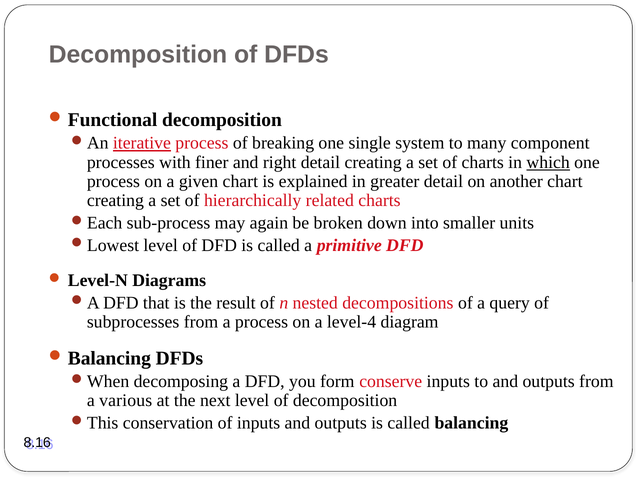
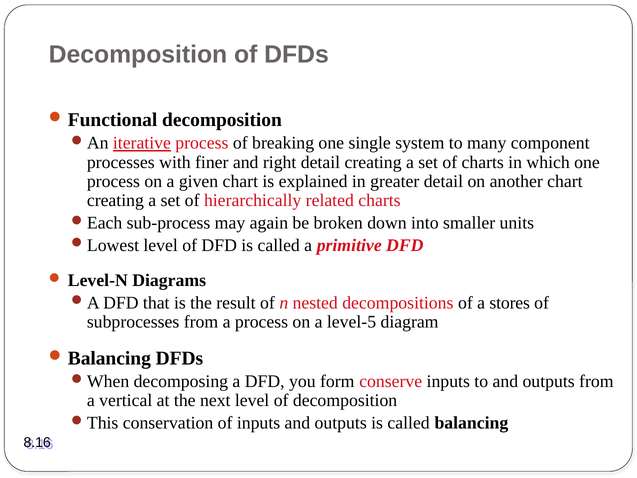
which underline: present -> none (548, 162)
query: query -> stores (510, 303)
level-4: level-4 -> level-5 (352, 322)
various: various -> vertical (126, 400)
